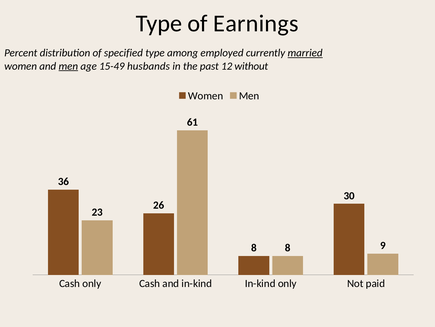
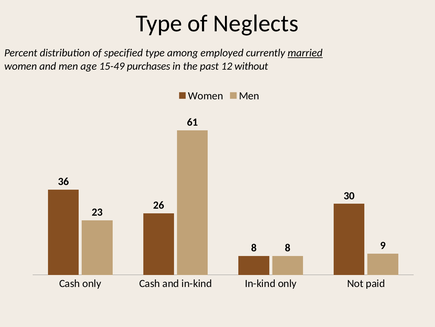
Earnings: Earnings -> Neglects (256, 23)
men underline: present -> none (68, 66)
husbands: husbands -> purchases (149, 66)
